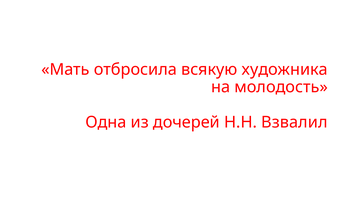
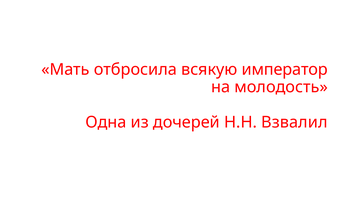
художника: художника -> император (285, 69)
